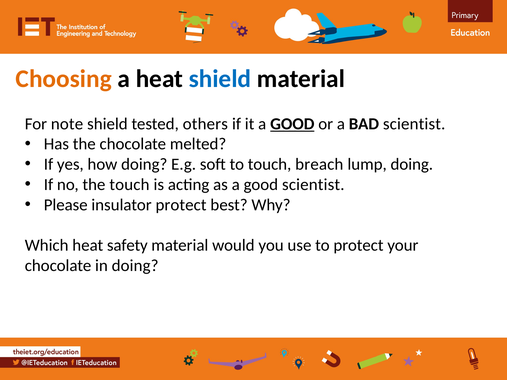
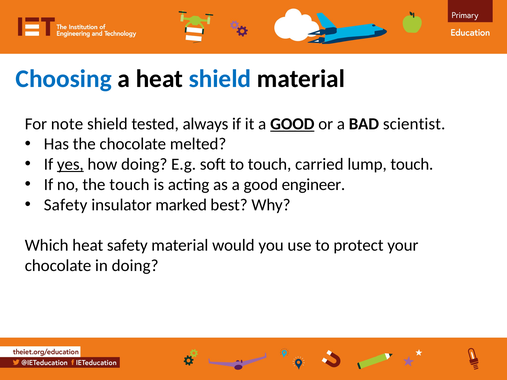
Choosing colour: orange -> blue (64, 79)
others: others -> always (205, 124)
yes underline: none -> present (70, 164)
breach: breach -> carried (319, 164)
lump doing: doing -> touch (412, 164)
good scientist: scientist -> engineer (313, 185)
Please: Please -> Safety (66, 205)
insulator protect: protect -> marked (181, 205)
